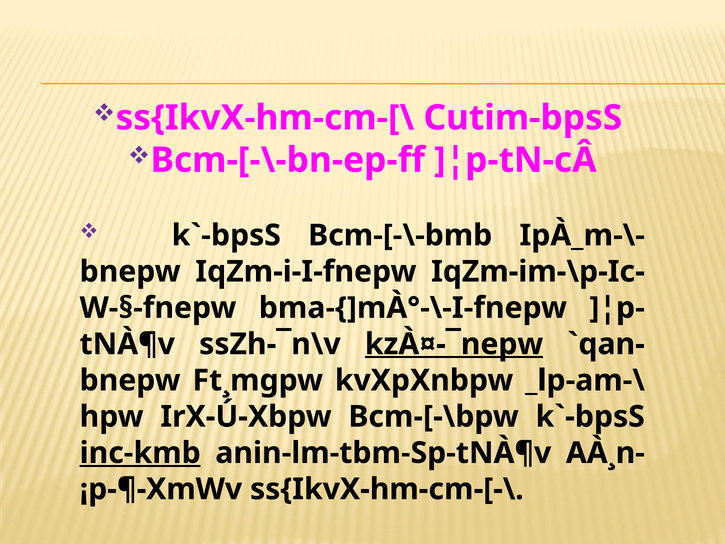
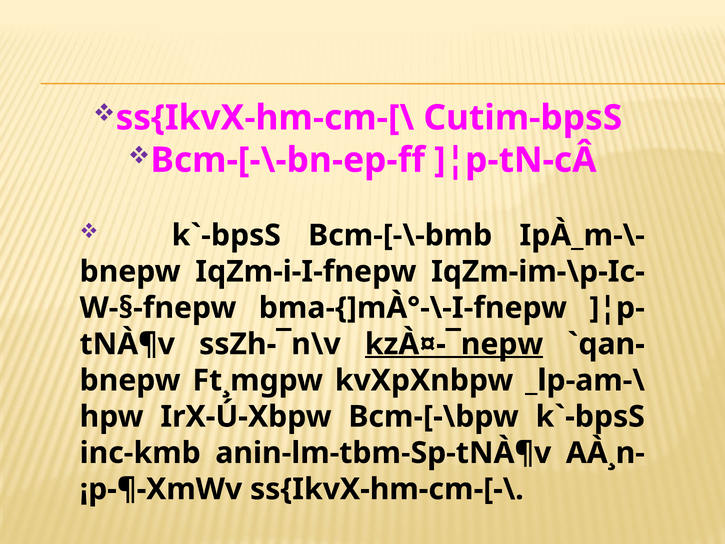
inc-kmb underline: present -> none (140, 453)
